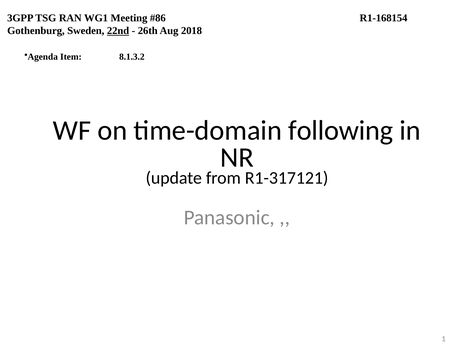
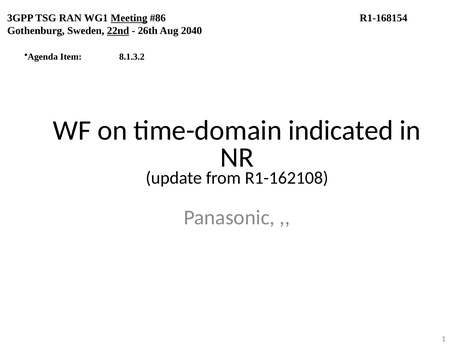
Meeting underline: none -> present (129, 18)
2018: 2018 -> 2040 (192, 31)
following: following -> indicated (341, 131)
R1-317121: R1-317121 -> R1-162108 (287, 178)
